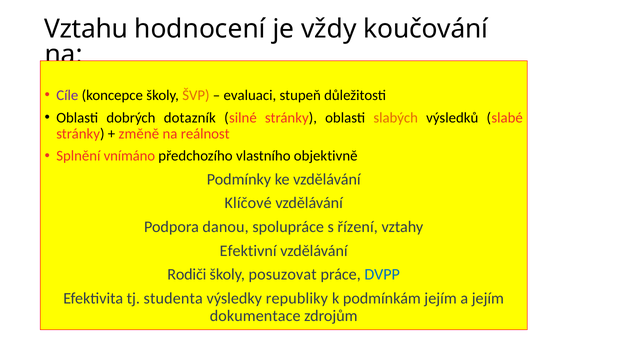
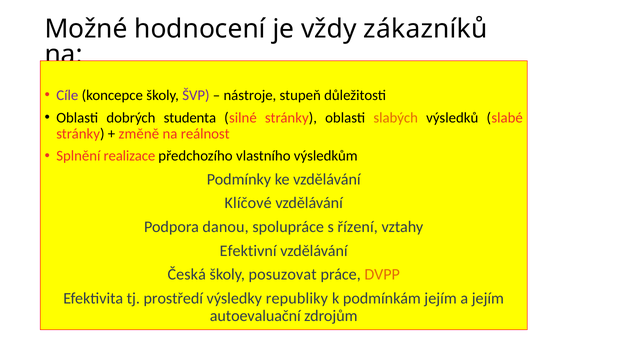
Vztahu: Vztahu -> Možné (86, 29)
koučování: koučování -> zákazníků (425, 29)
ŠVP colour: orange -> purple (196, 95)
evaluaci: evaluaci -> nástroje (250, 95)
dotazník: dotazník -> studenta (190, 118)
vnímáno: vnímáno -> realizace (129, 156)
objektivně: objektivně -> výsledkům (326, 156)
Rodiči: Rodiči -> Česká (187, 274)
DVPP colour: blue -> orange (382, 274)
studenta: studenta -> prostředí (173, 298)
dokumentace: dokumentace -> autoevaluační (255, 315)
